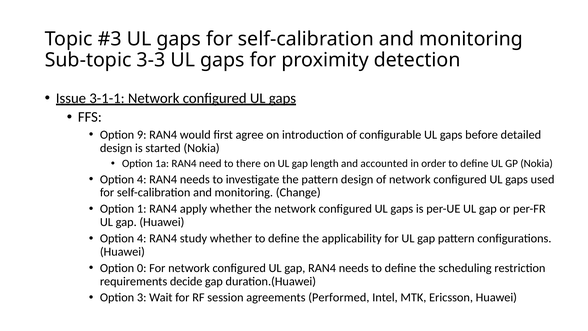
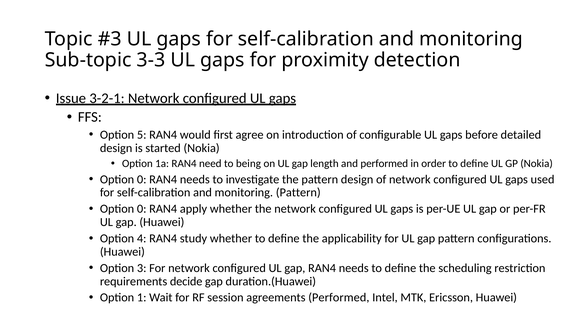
3-1-1: 3-1-1 -> 3-2-1 (107, 98)
9: 9 -> 5 (142, 135)
there: there -> being (248, 164)
and accounted: accounted -> performed (384, 164)
4: 4 -> 0 (142, 179)
monitoring Change: Change -> Pattern (298, 192)
1: 1 -> 0 (142, 209)
0: 0 -> 3 (142, 268)
3: 3 -> 1 (142, 297)
